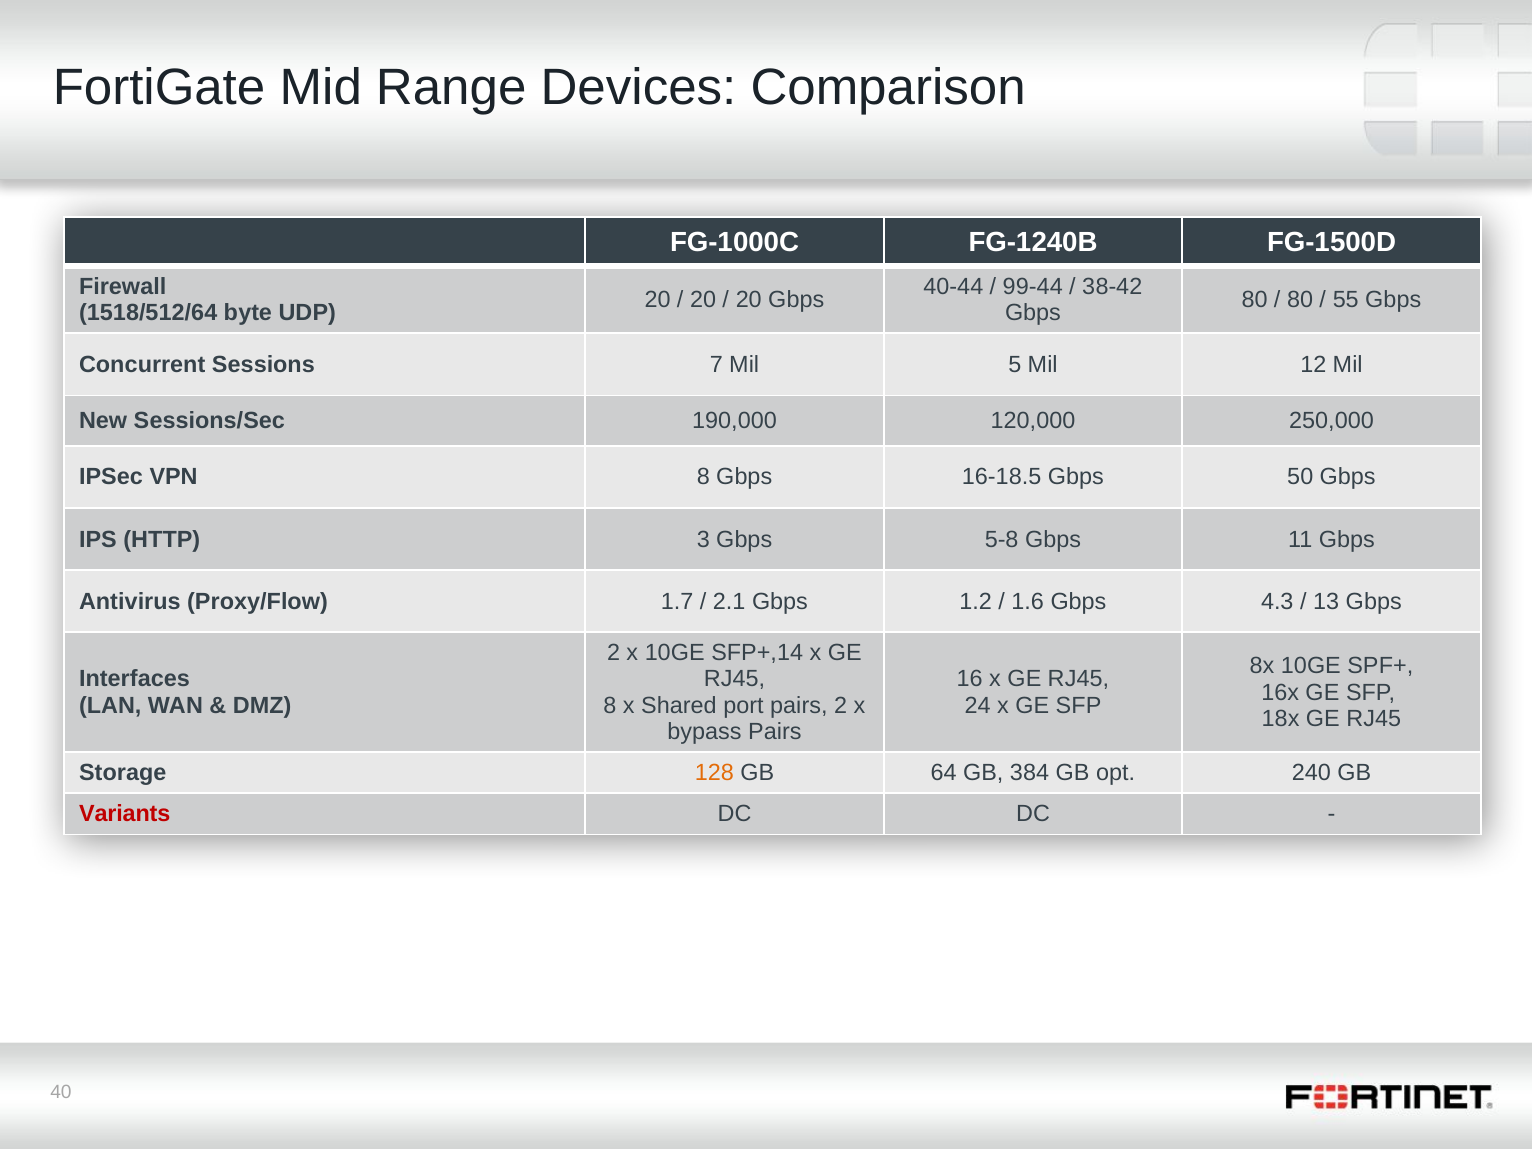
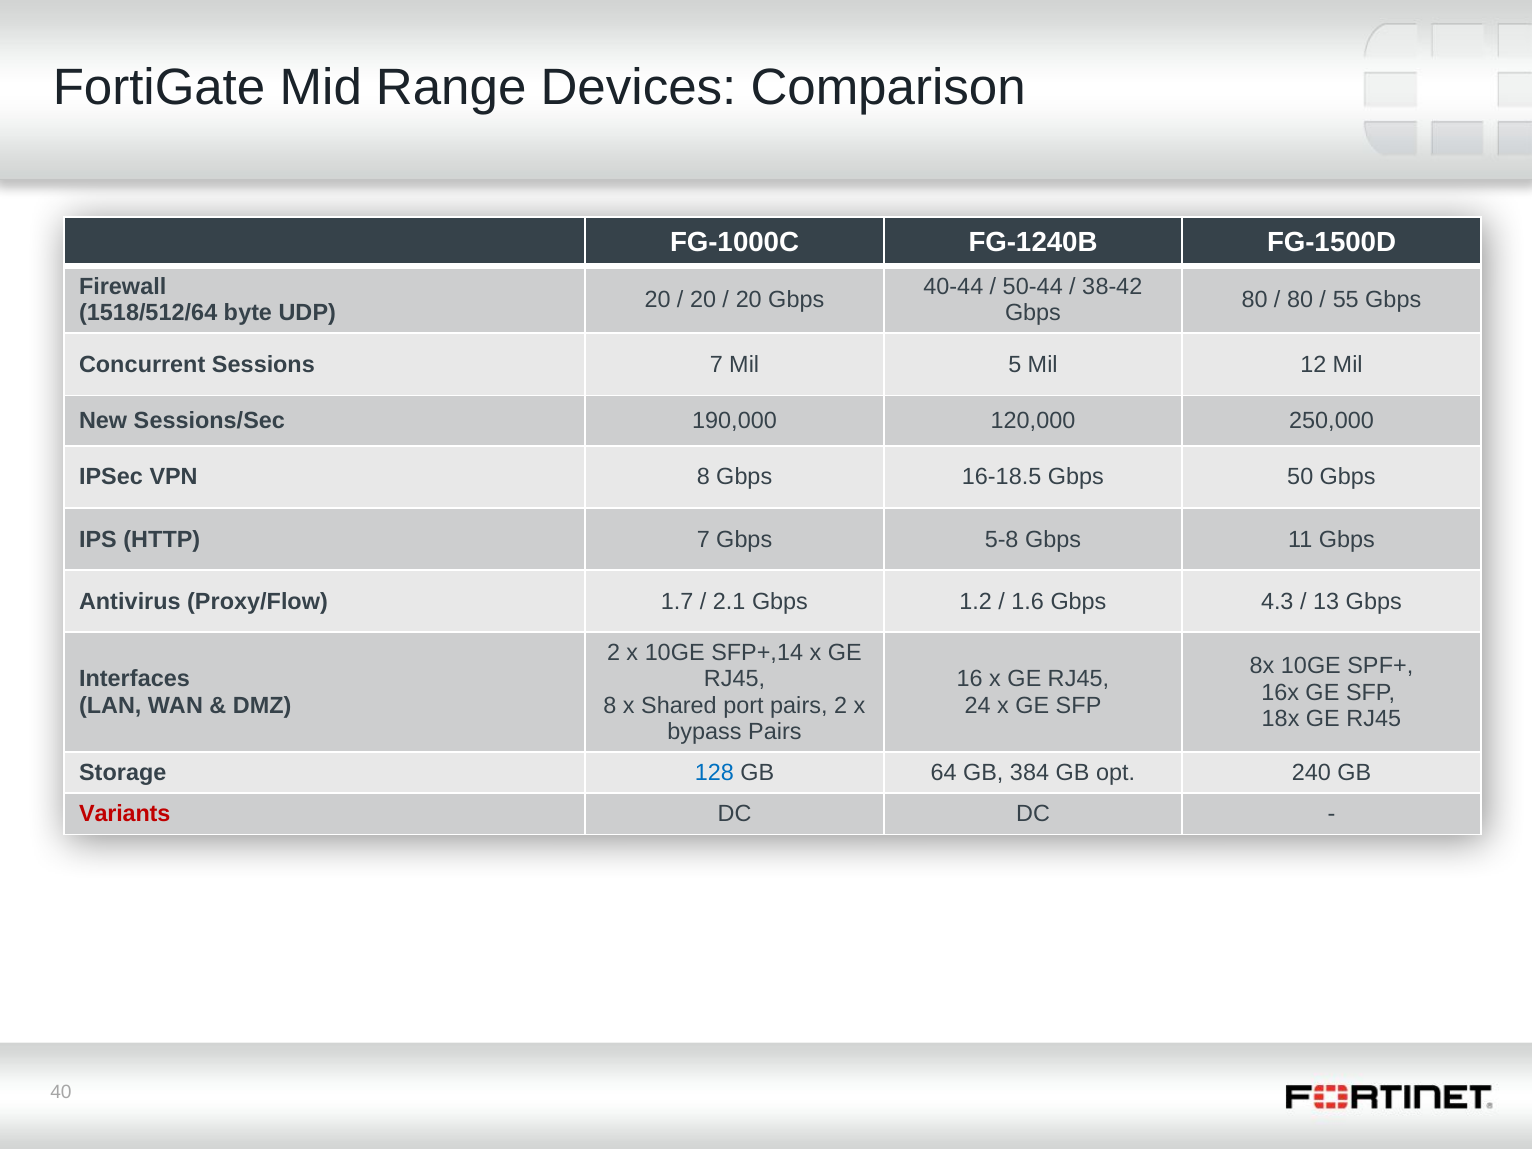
99-44: 99-44 -> 50-44 (1033, 287)
HTTP 3: 3 -> 7 (703, 539)
128 colour: orange -> blue (714, 773)
